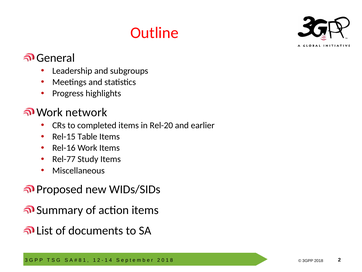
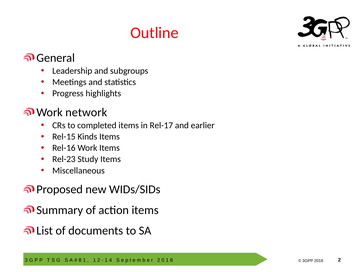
Rel-20: Rel-20 -> Rel-17 (161, 125)
Table: Table -> Kinds (87, 136)
Rel-77: Rel-77 -> Rel-23 (64, 159)
